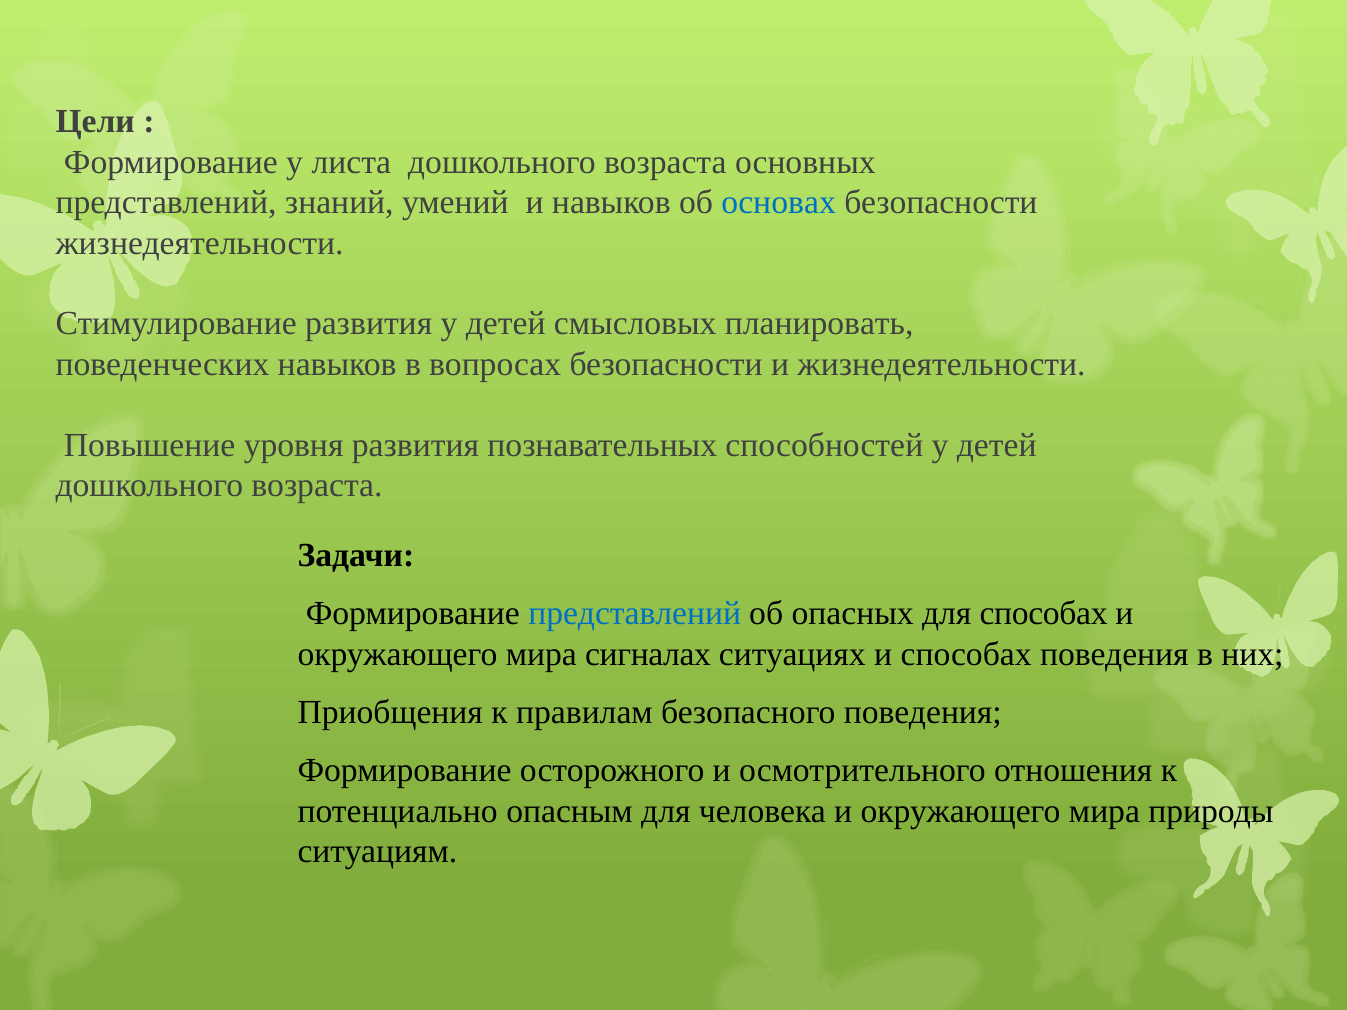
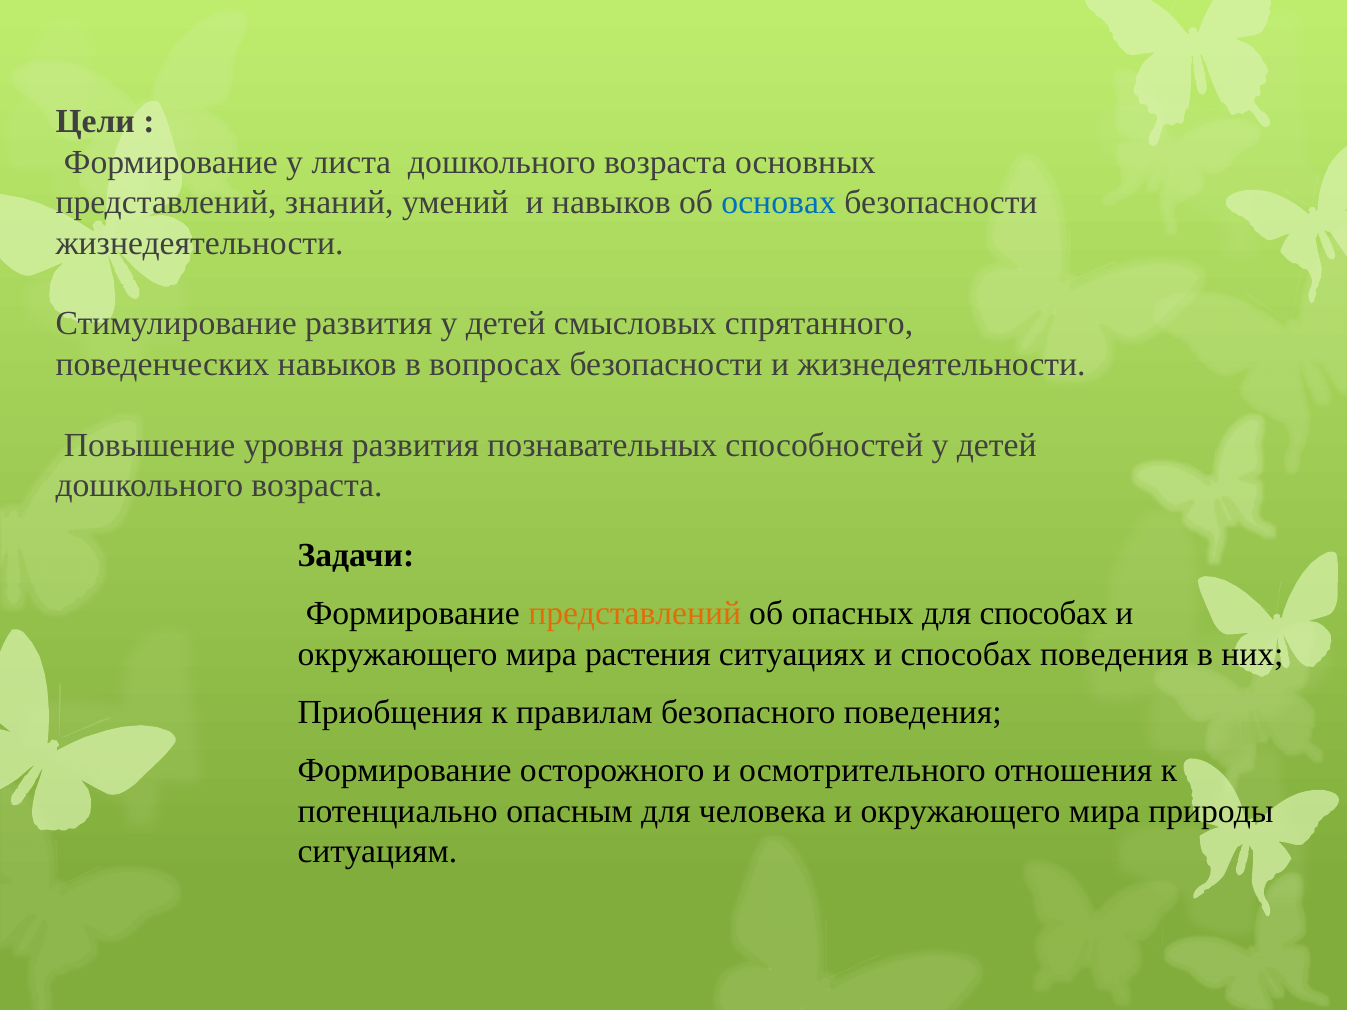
планировать: планировать -> спрятанного (819, 324)
представлений colour: blue -> orange (635, 614)
сигналах: сигналах -> растения (648, 654)
